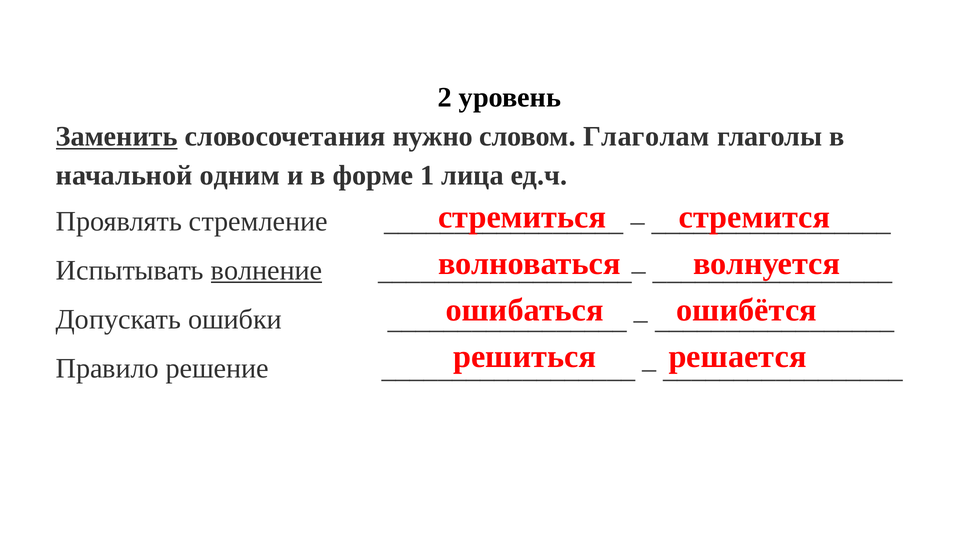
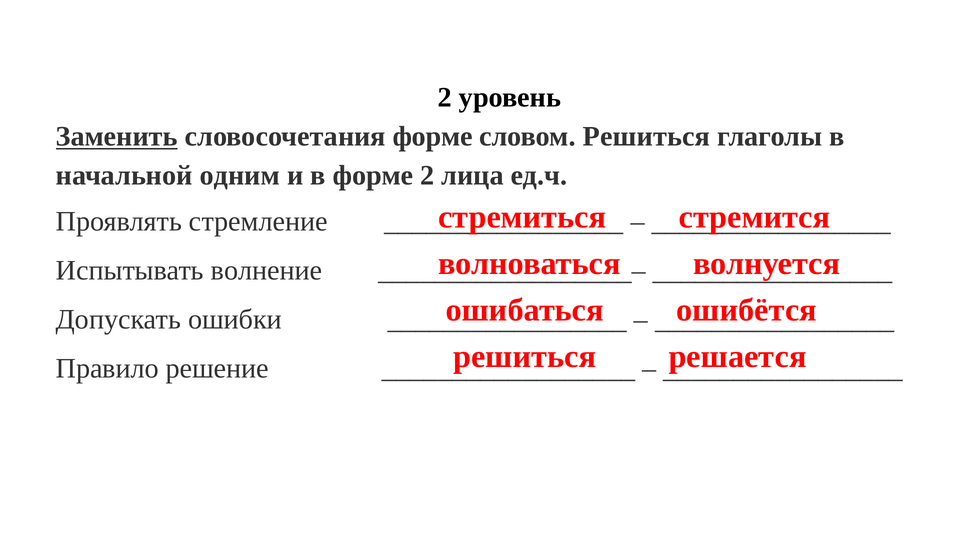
словосочетания нужно: нужно -> форме (433, 137)
словом Глаголам: Глаголам -> Решиться (646, 137)
форме 1: 1 -> 2 (427, 176)
волнение underline: present -> none (266, 270)
